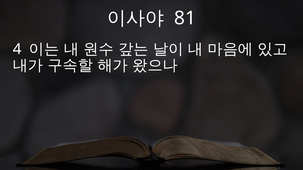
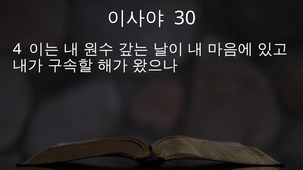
81: 81 -> 30 (185, 18)
